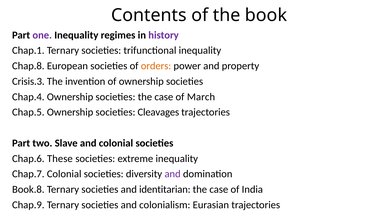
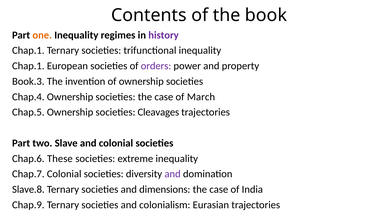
one colour: purple -> orange (42, 35)
Chap.8: Chap.8 -> Chap.1 (28, 66)
orders colour: orange -> purple (156, 66)
Crisis.3: Crisis.3 -> Book.3 (28, 81)
Book.8: Book.8 -> Slave.8 (28, 189)
identitarian: identitarian -> dimensions (165, 189)
